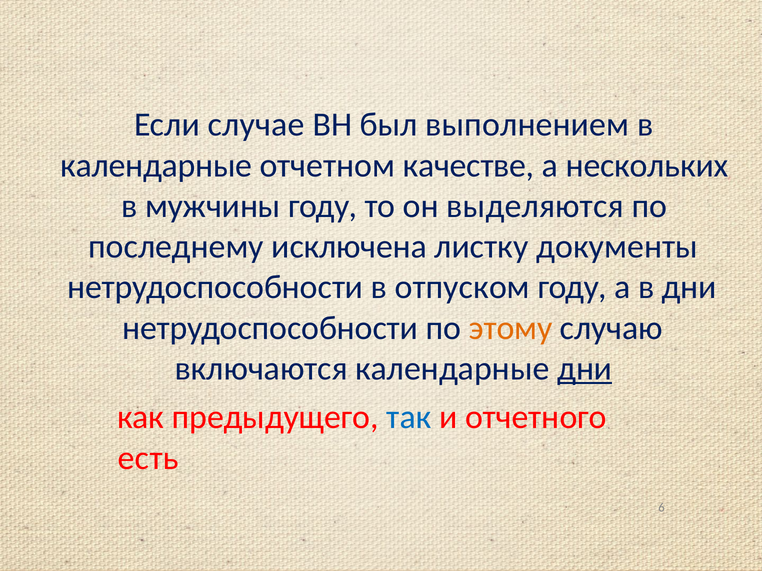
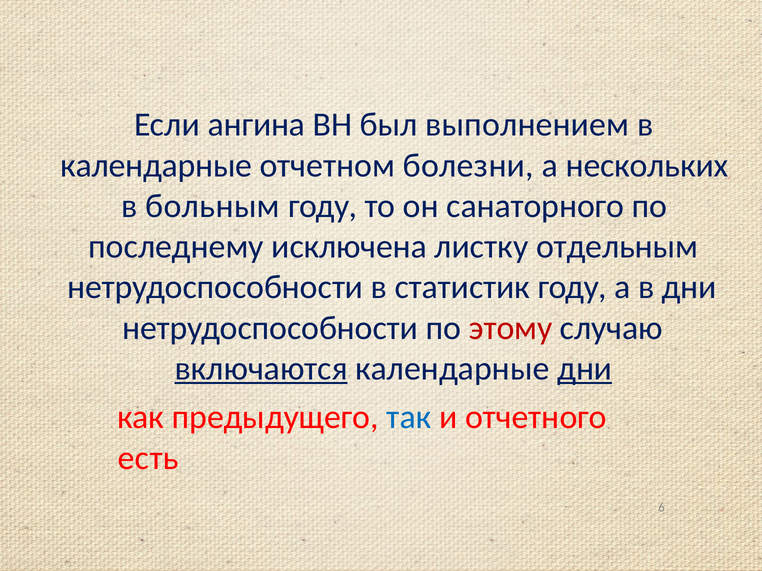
случае: случае -> ангина (256, 125)
качестве: качестве -> болезни (468, 166)
мужчины: мужчины -> больным (213, 206)
выделяются: выделяются -> санаторного (535, 206)
документы: документы -> отдельным (617, 247)
отпуском: отпуском -> статистик (462, 288)
этому colour: orange -> red (511, 328)
включаются underline: none -> present (261, 369)
